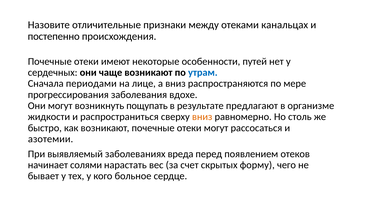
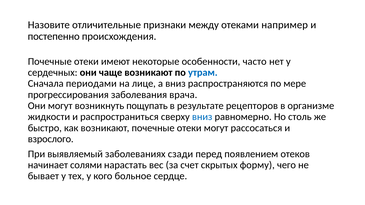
канальцах: канальцах -> например (285, 25)
путей: путей -> часто (255, 62)
вдохе: вдохе -> врача (183, 95)
предлагают: предлагают -> рецепторов (252, 106)
вниз colour: orange -> blue (202, 117)
азотемии: азотемии -> взрослого (51, 139)
вреда: вреда -> сзади (180, 154)
